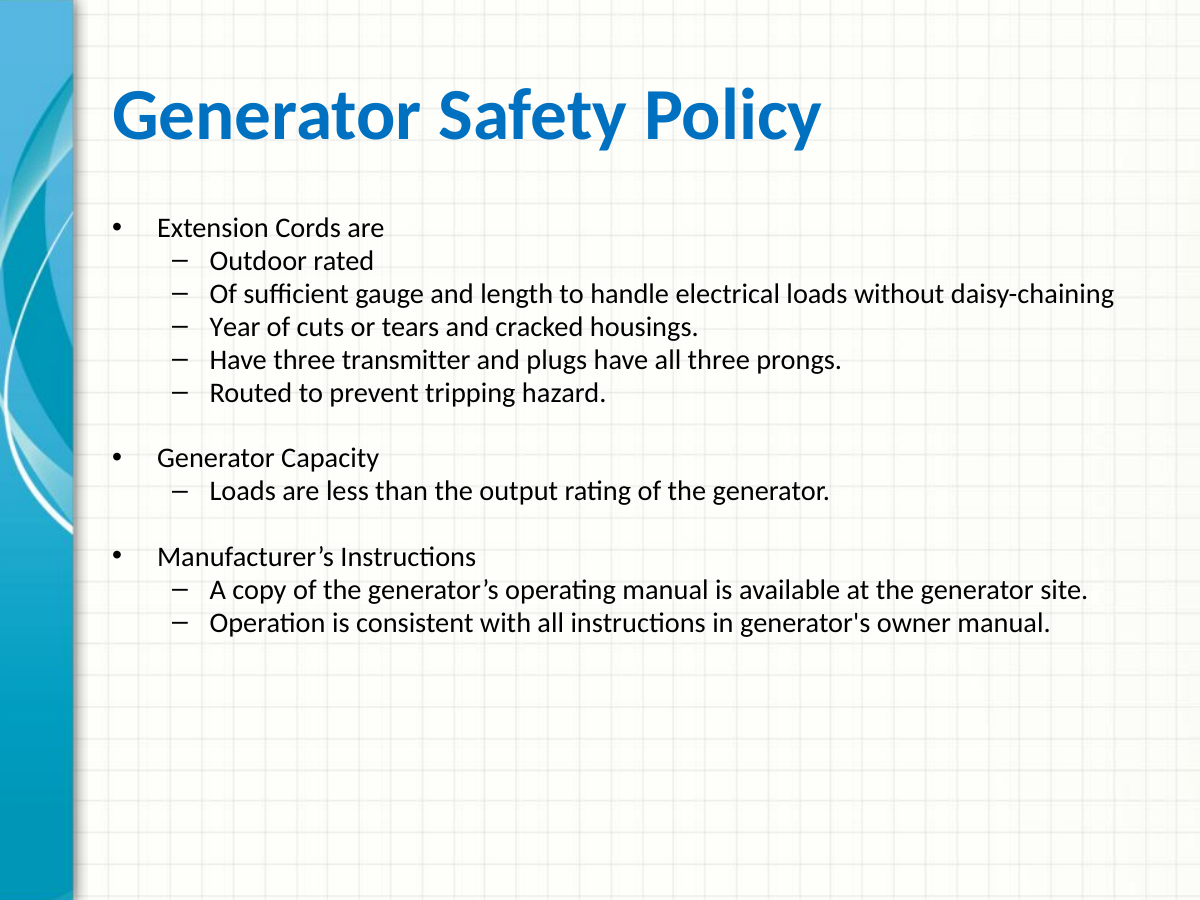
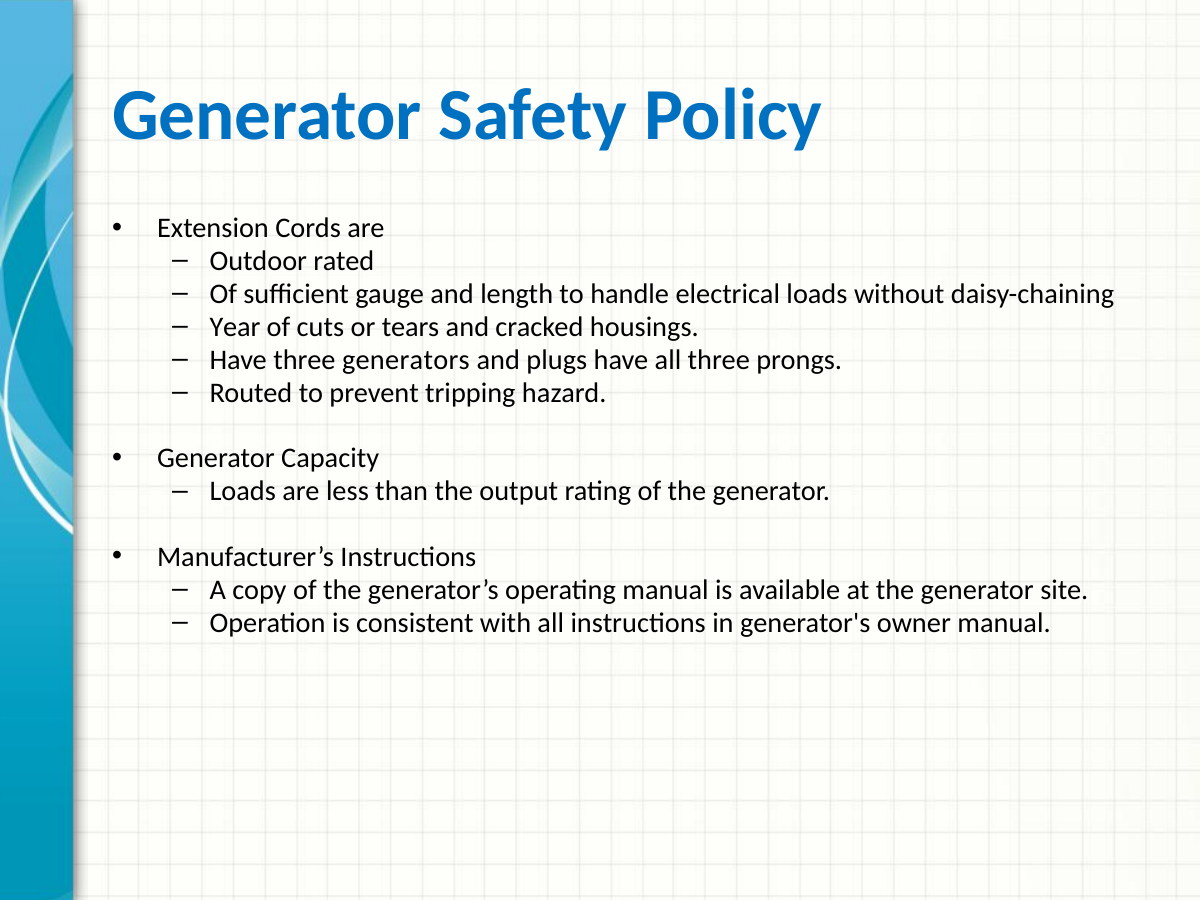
transmitter: transmitter -> generators (406, 360)
